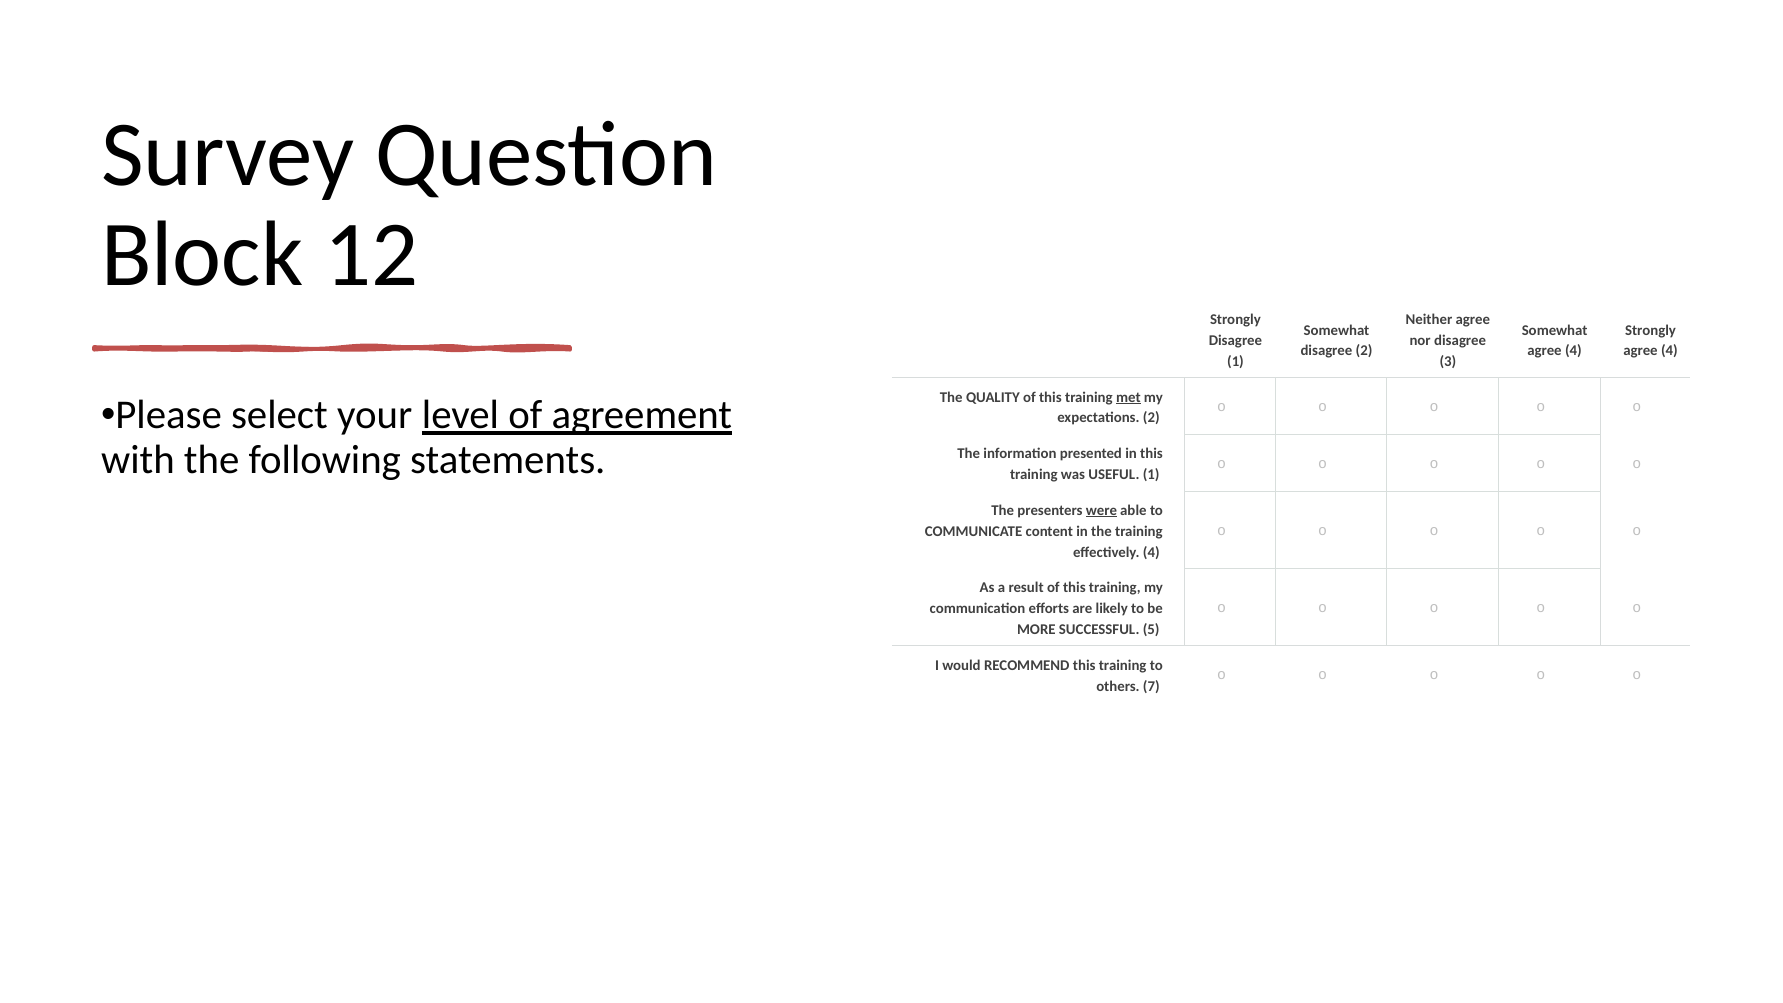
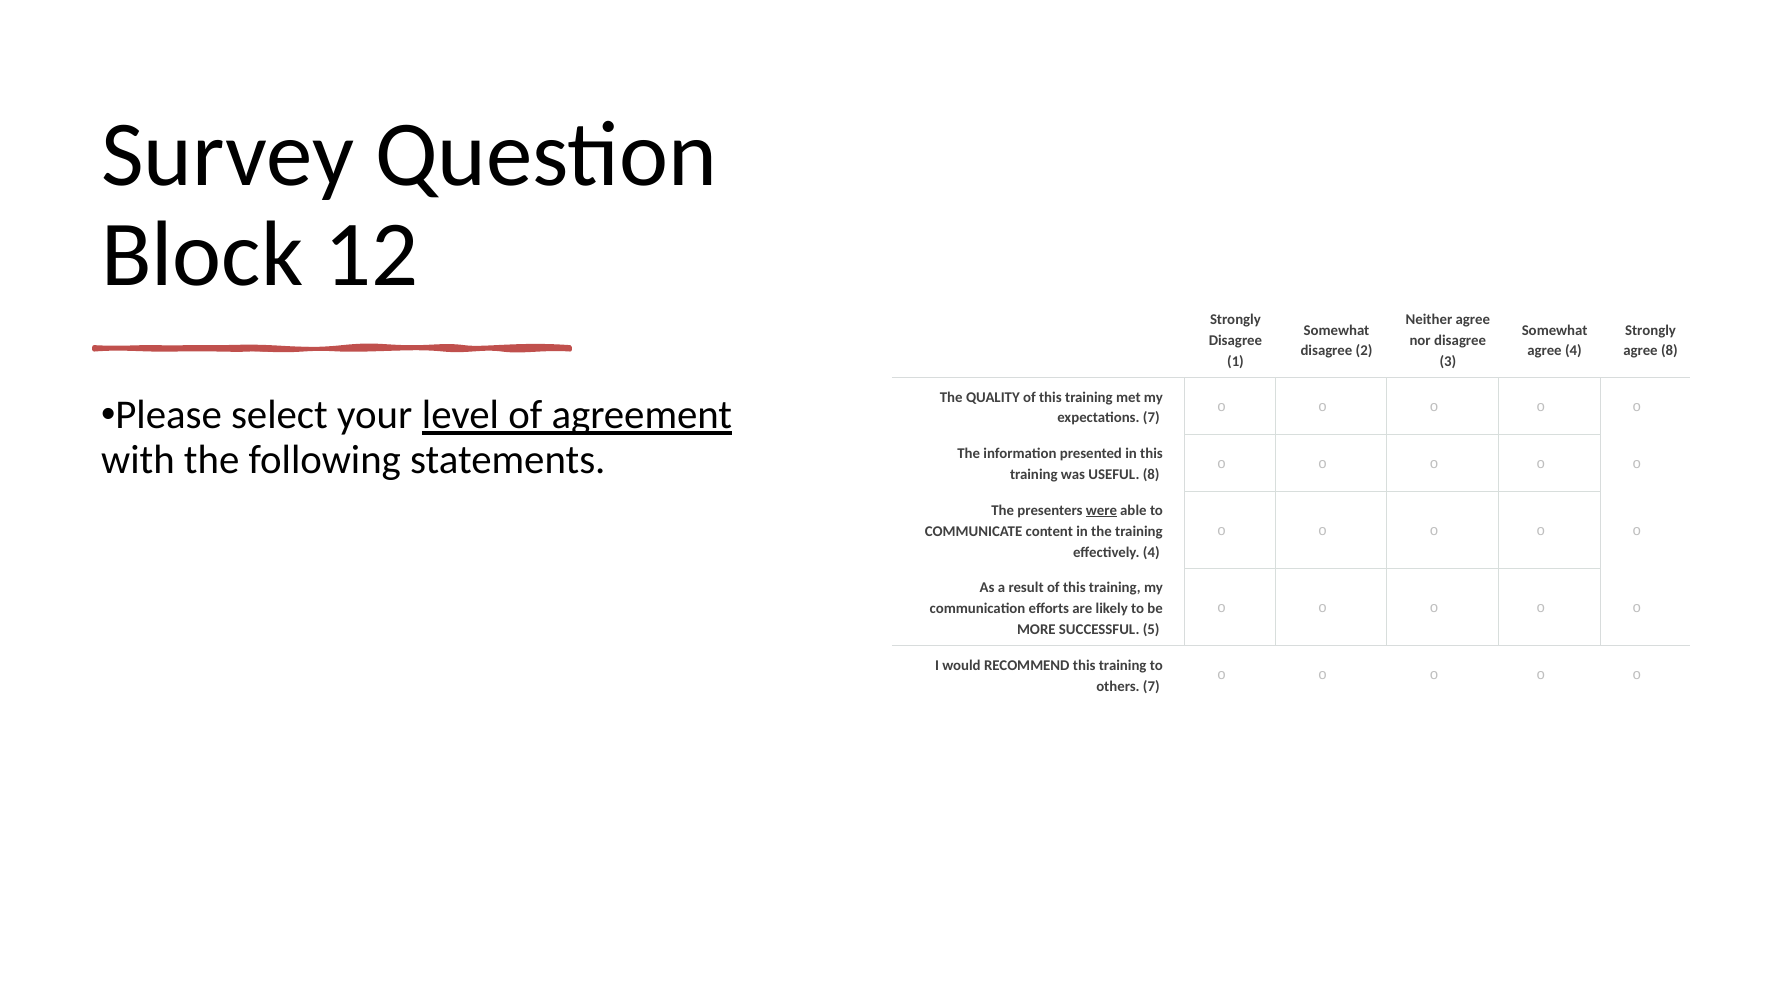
4: 4 -> 8 (1669, 351)
met underline: present -> none (1128, 397)
expectations 2: 2 -> 7 (1151, 418)
USEFUL 1: 1 -> 8 (1151, 475)
